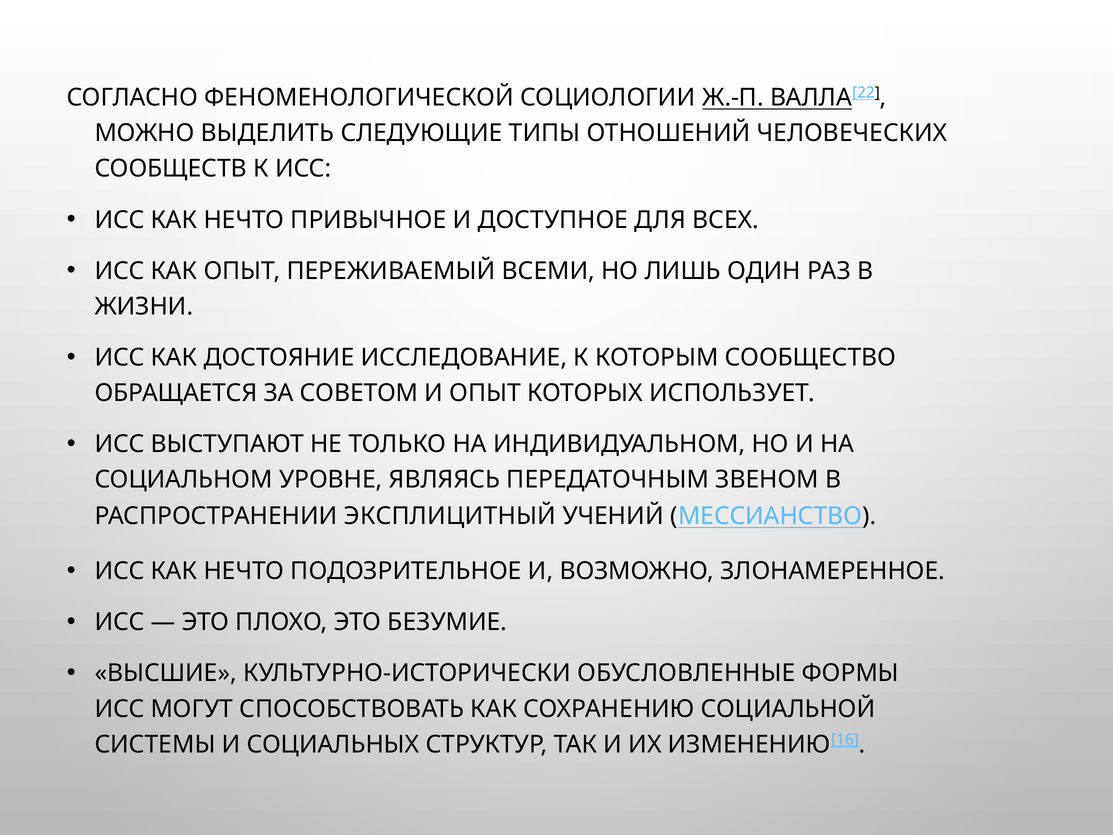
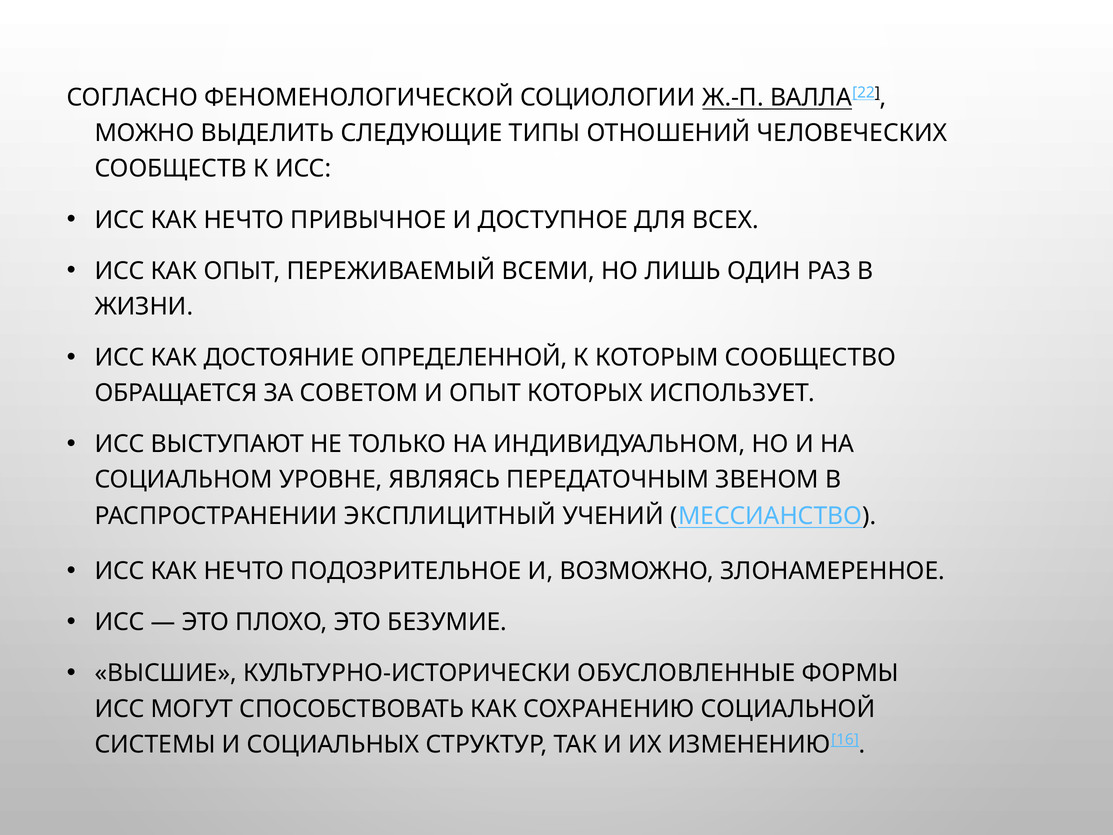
ИССЛЕДОВАНИЕ: ИССЛЕДОВАНИЕ -> ОПРЕДЕЛЕННОЙ (464, 357)
